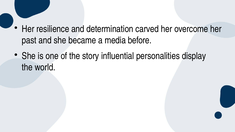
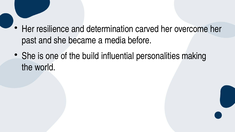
story: story -> build (91, 56)
display: display -> making (194, 56)
